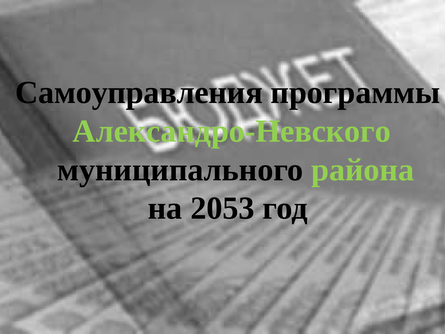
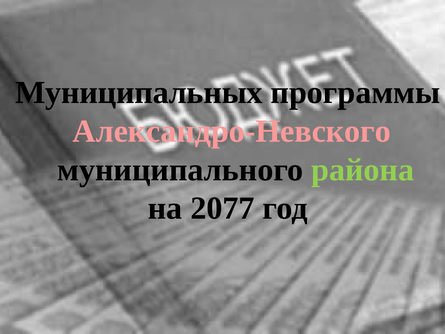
Самоуправления: Самоуправления -> Муниципальных (139, 92)
Александро-Невского colour: light green -> pink (232, 131)
2053: 2053 -> 2077 (222, 208)
